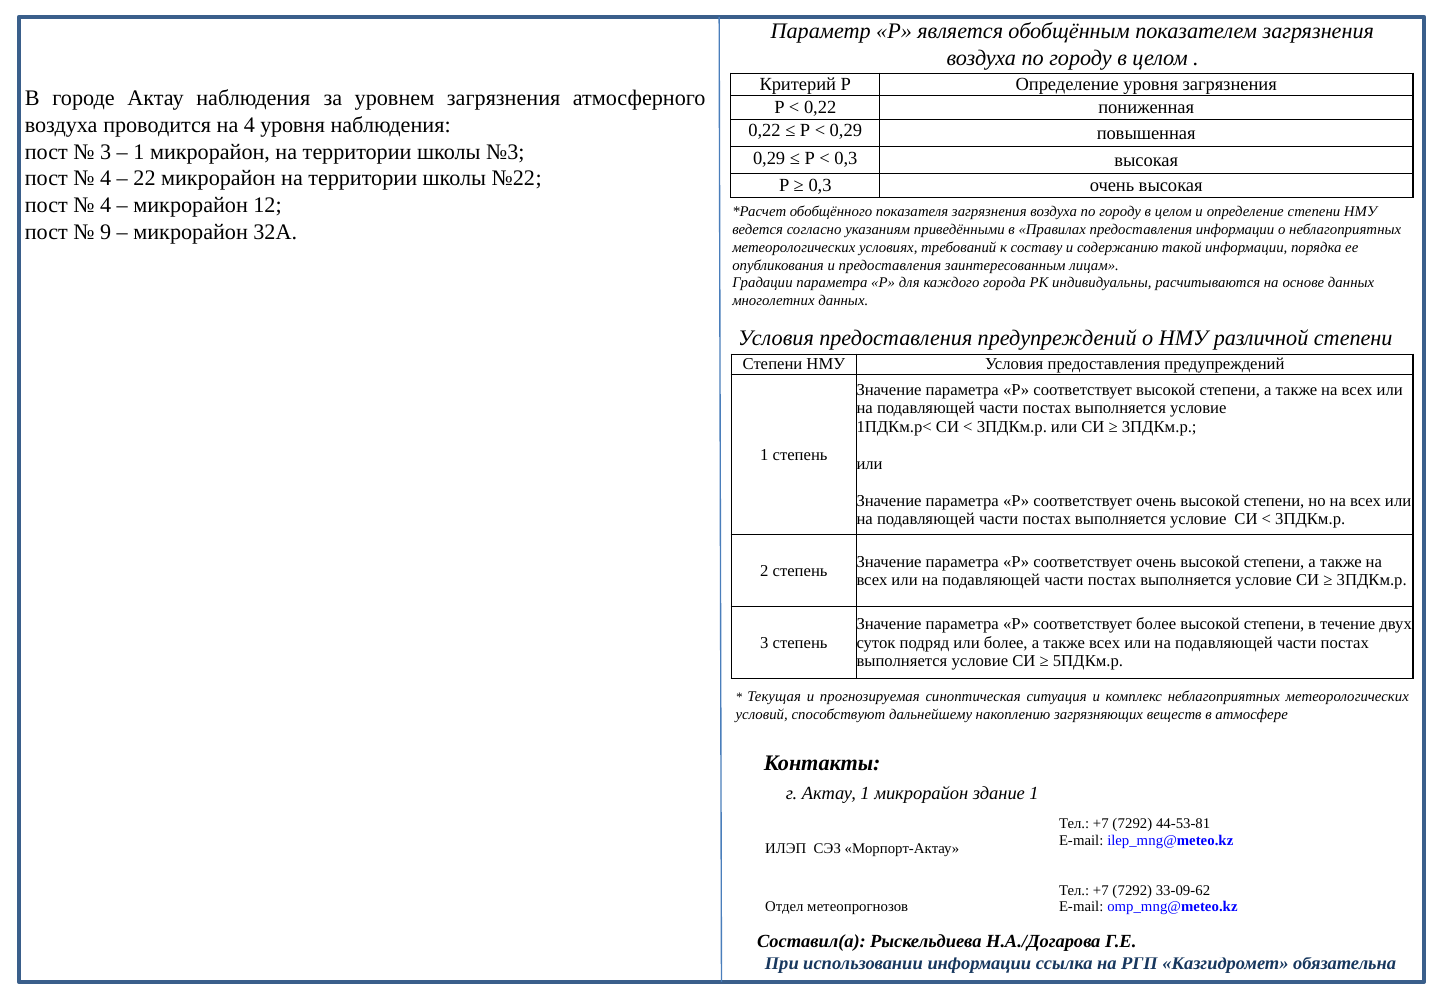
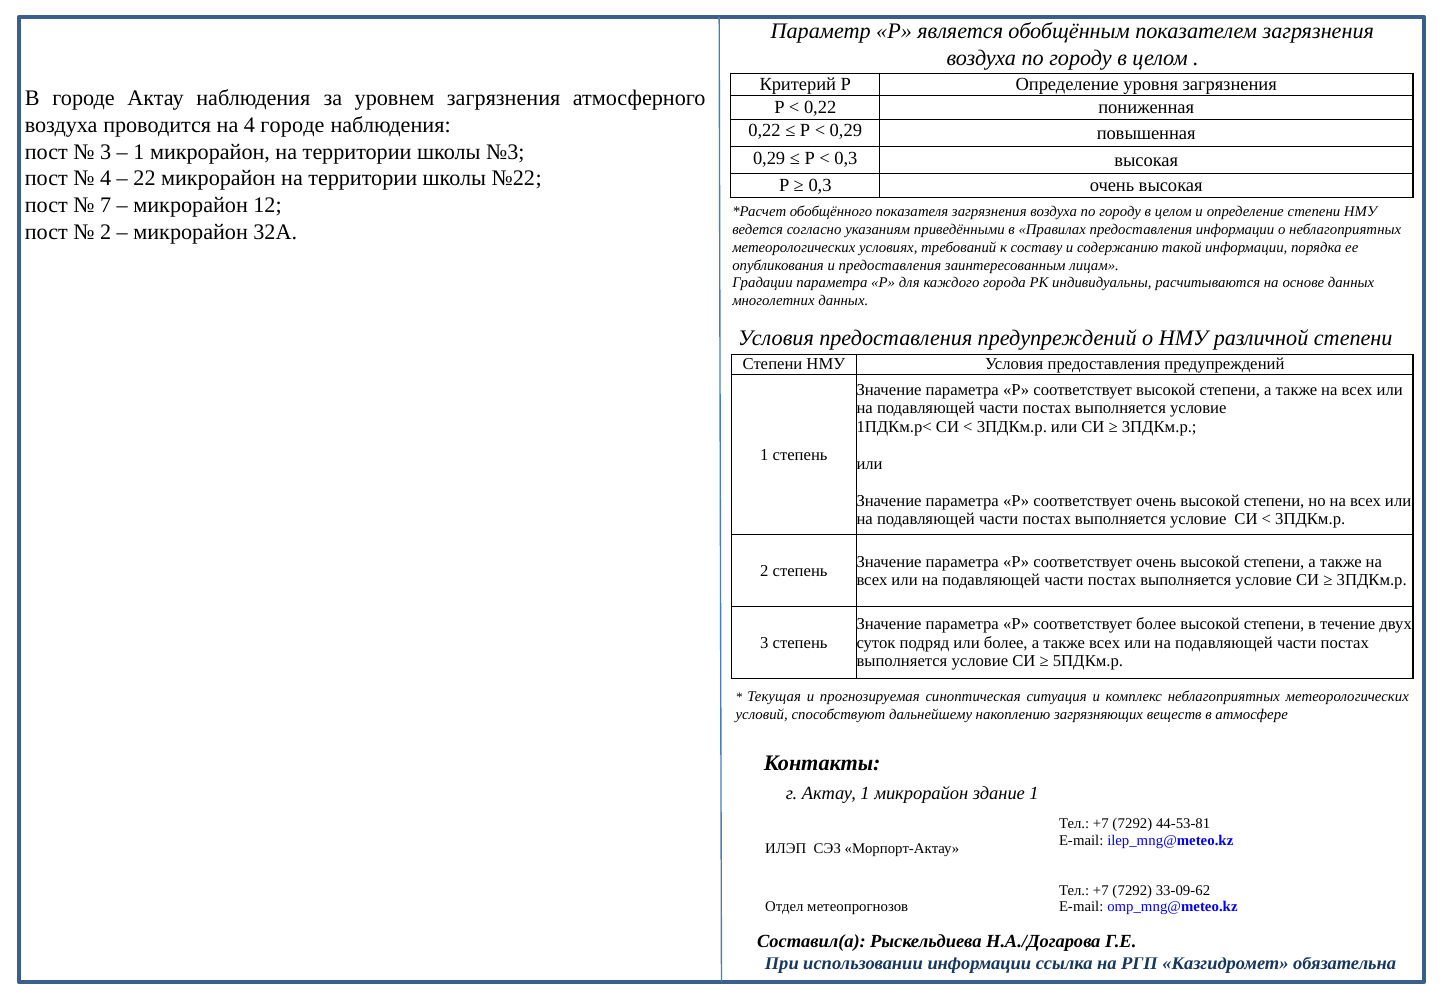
4 уровня: уровня -> городе (292, 125)
4: 4 -> 7 (106, 205)
9: 9 -> 2 (106, 232)
